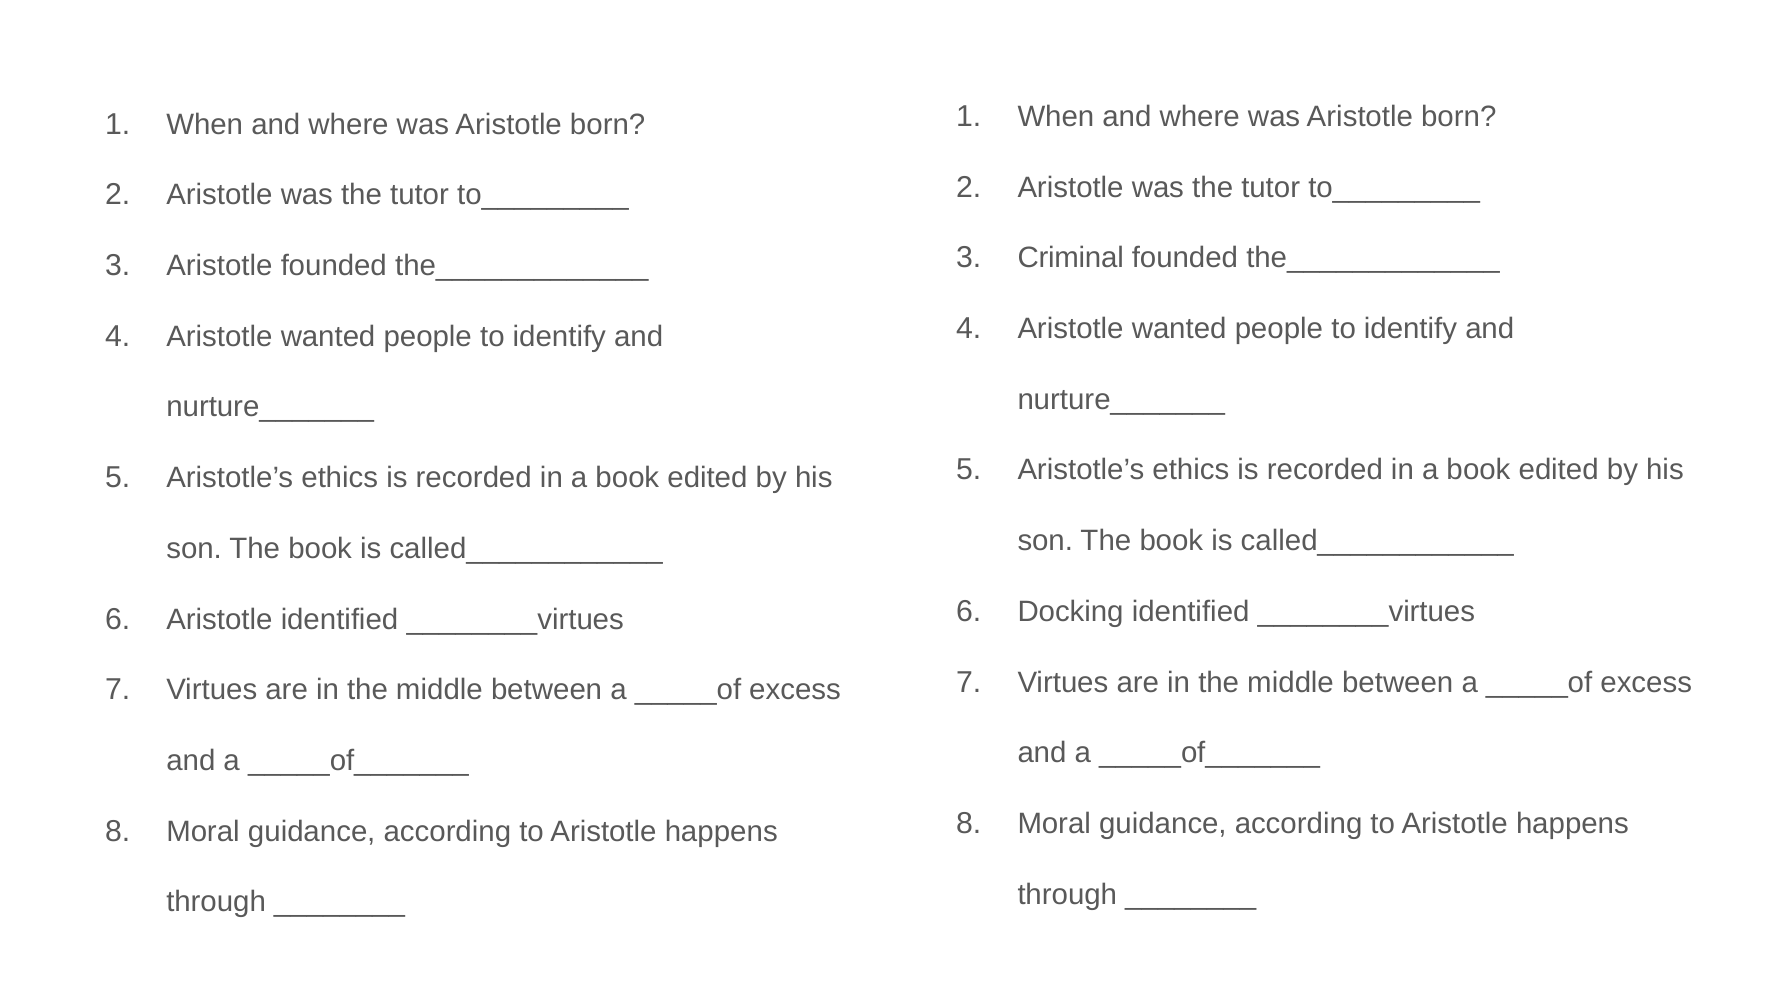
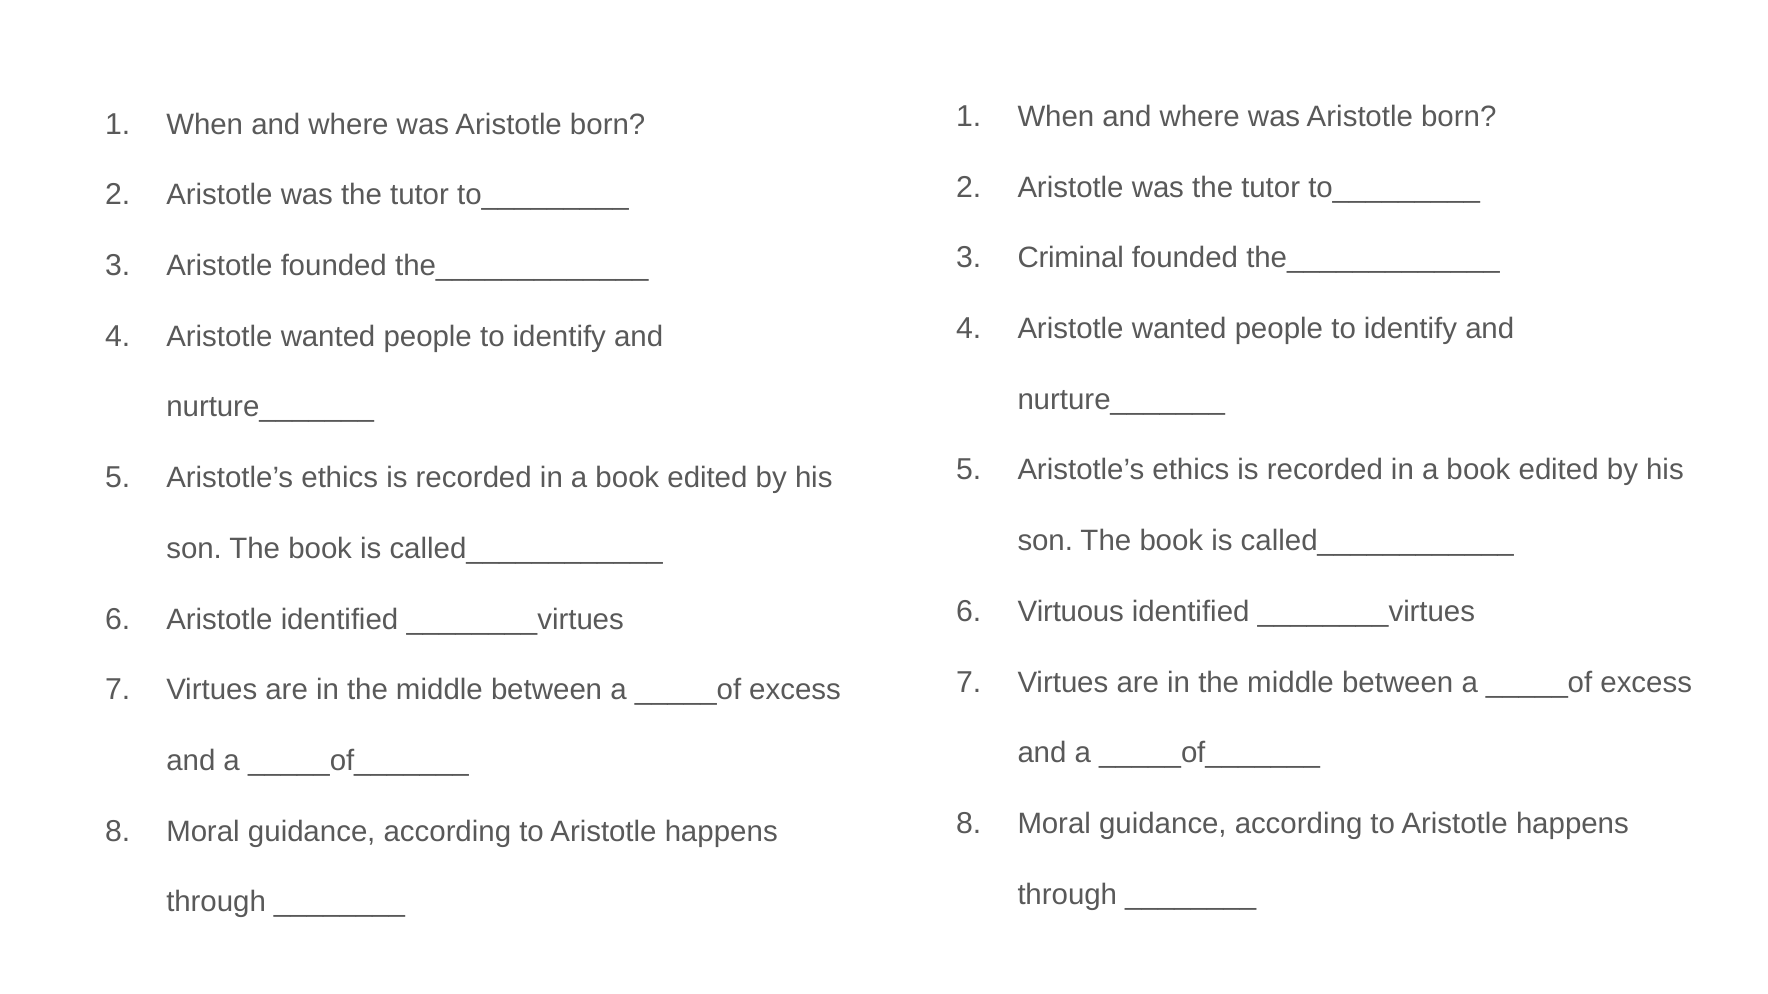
Docking: Docking -> Virtuous (1071, 612)
